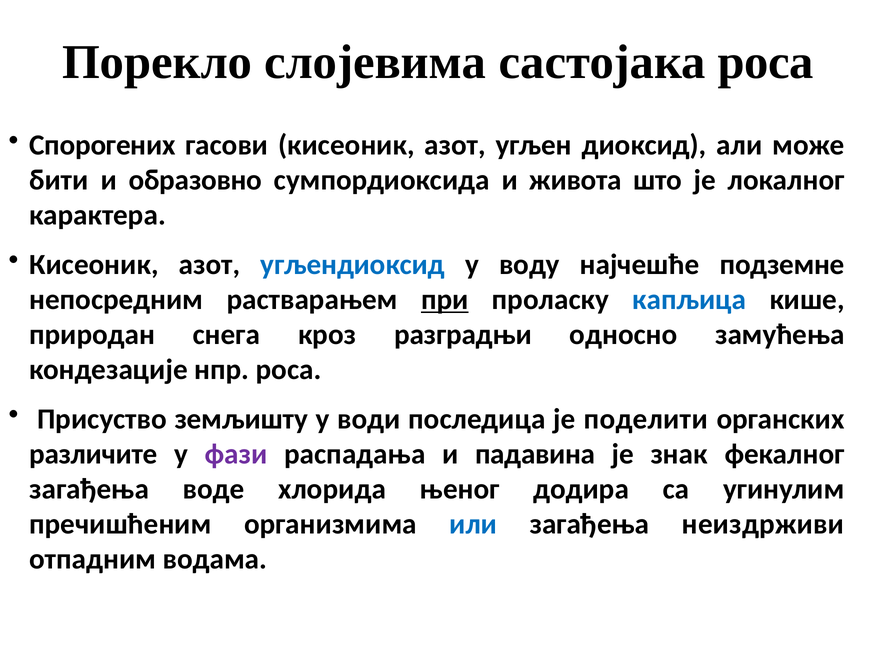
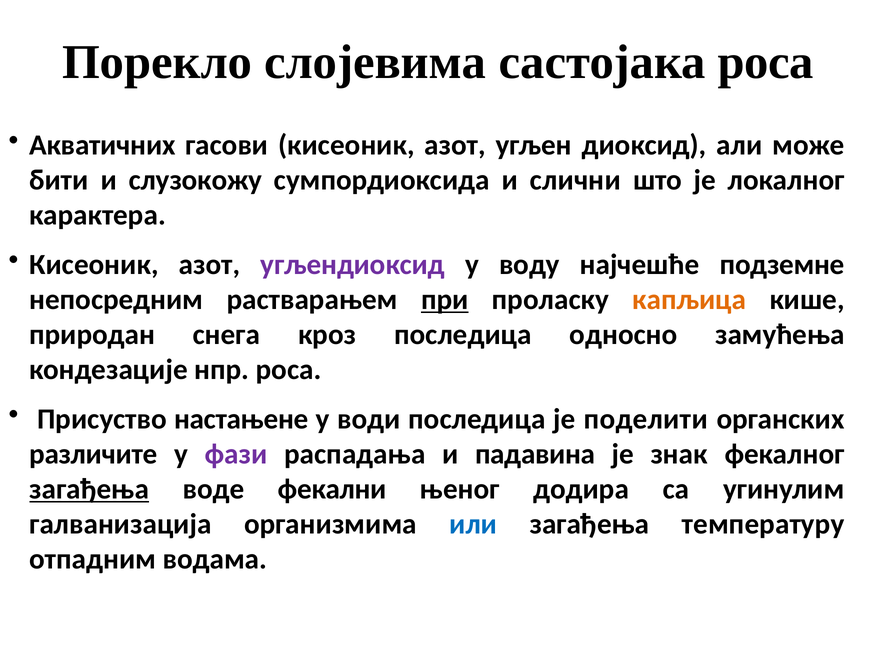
Спорогених: Спорогених -> Акватичних (102, 145)
образовно: образовно -> слузокожу (195, 180)
живота: живота -> слични (575, 180)
угљендиоксид colour: blue -> purple (353, 265)
капљица colour: blue -> orange (689, 300)
кроз разградњи: разградњи -> последица (463, 335)
земљишту: земљишту -> настањене (241, 419)
загађења underline: none -> present (89, 489)
хлорида: хлорида -> фекални (332, 489)
пречишћеним: пречишћеним -> галванизација (120, 524)
неиздрживи: неиздрживи -> температуру (763, 524)
